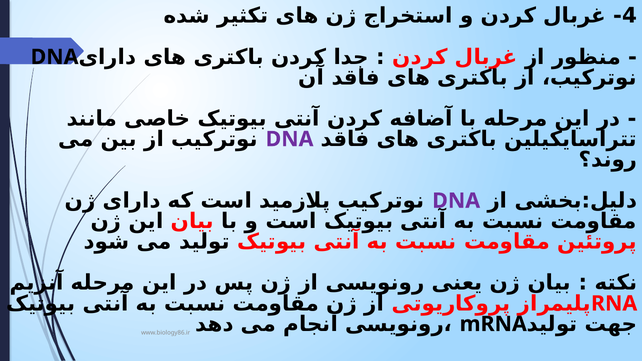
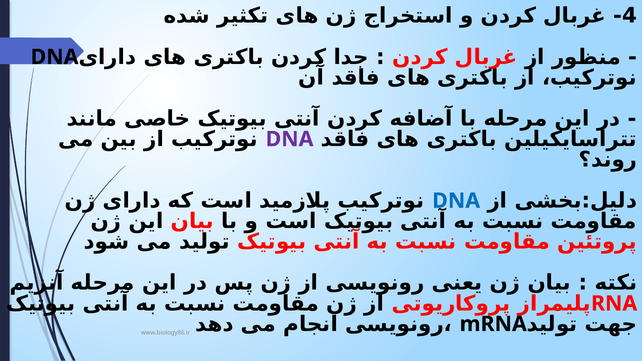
DNA colour: purple -> blue (456, 201)
